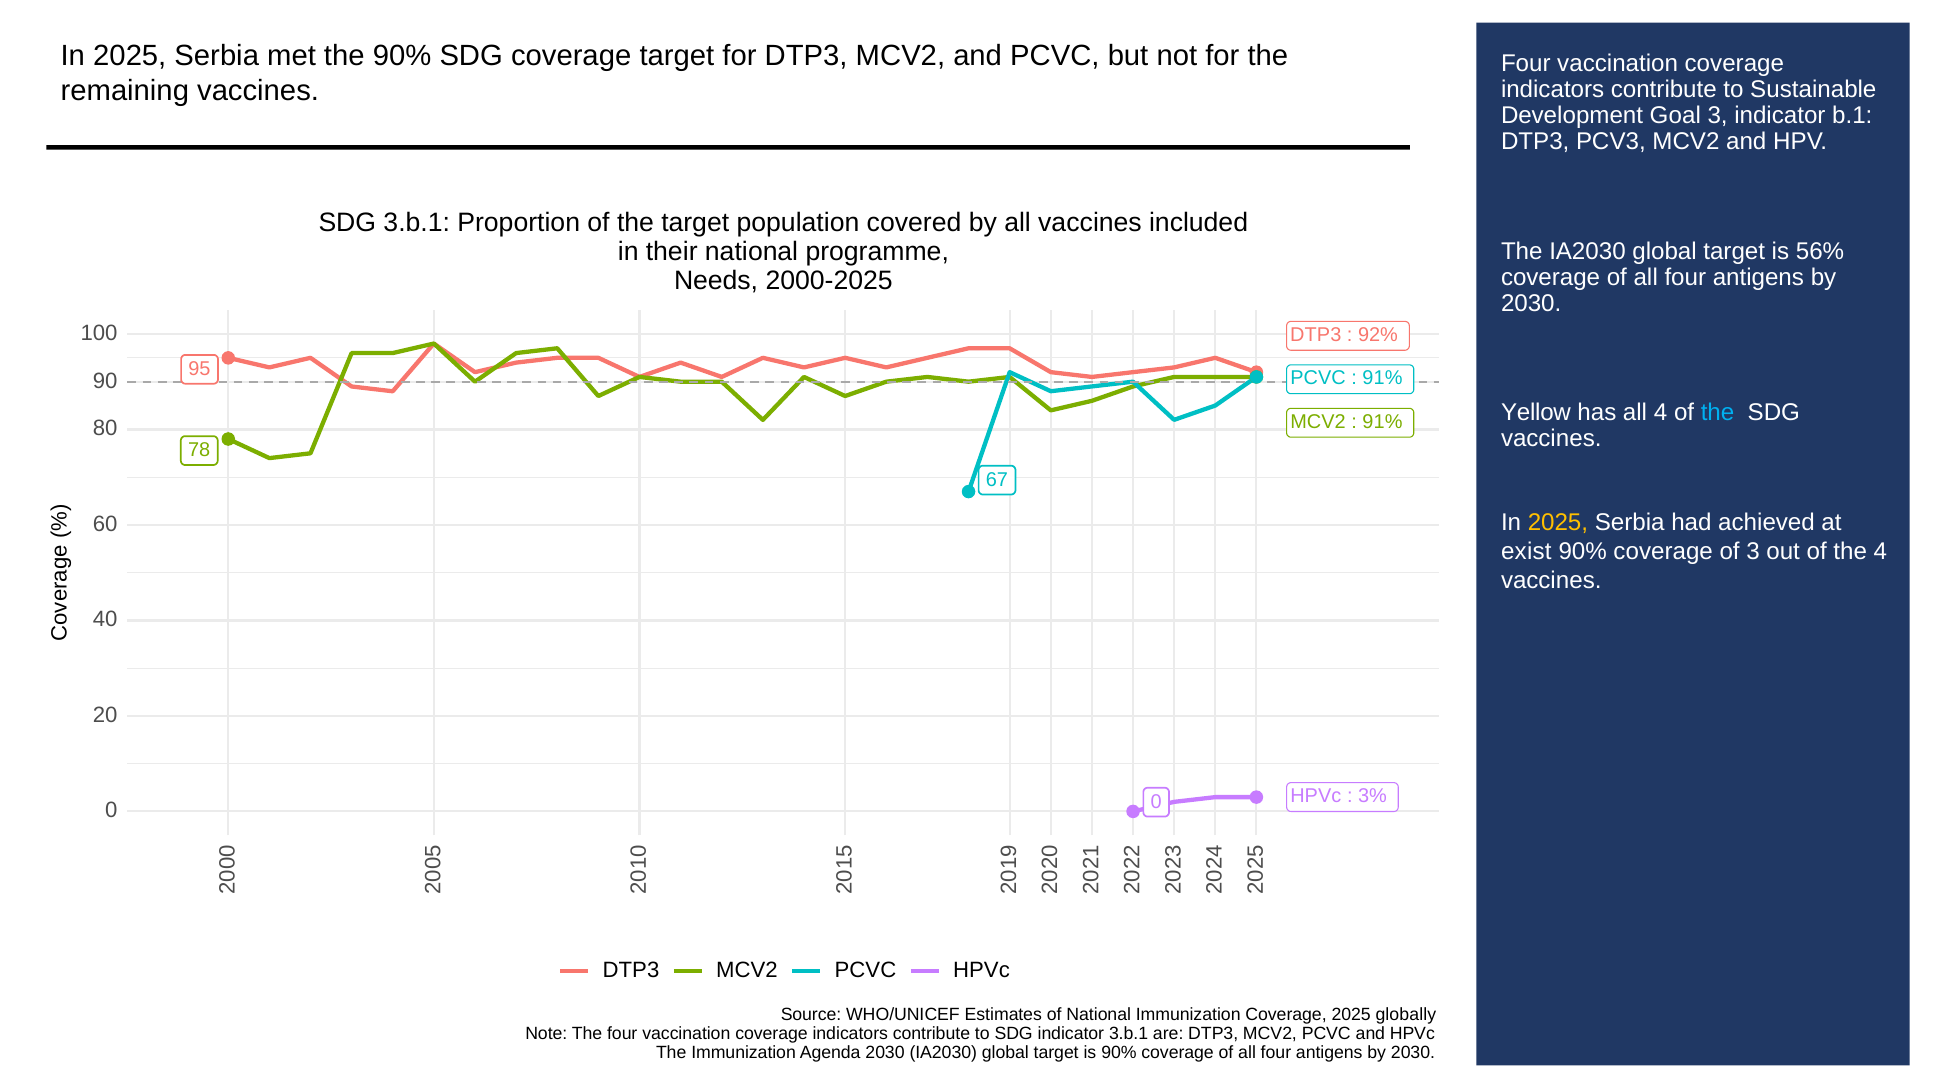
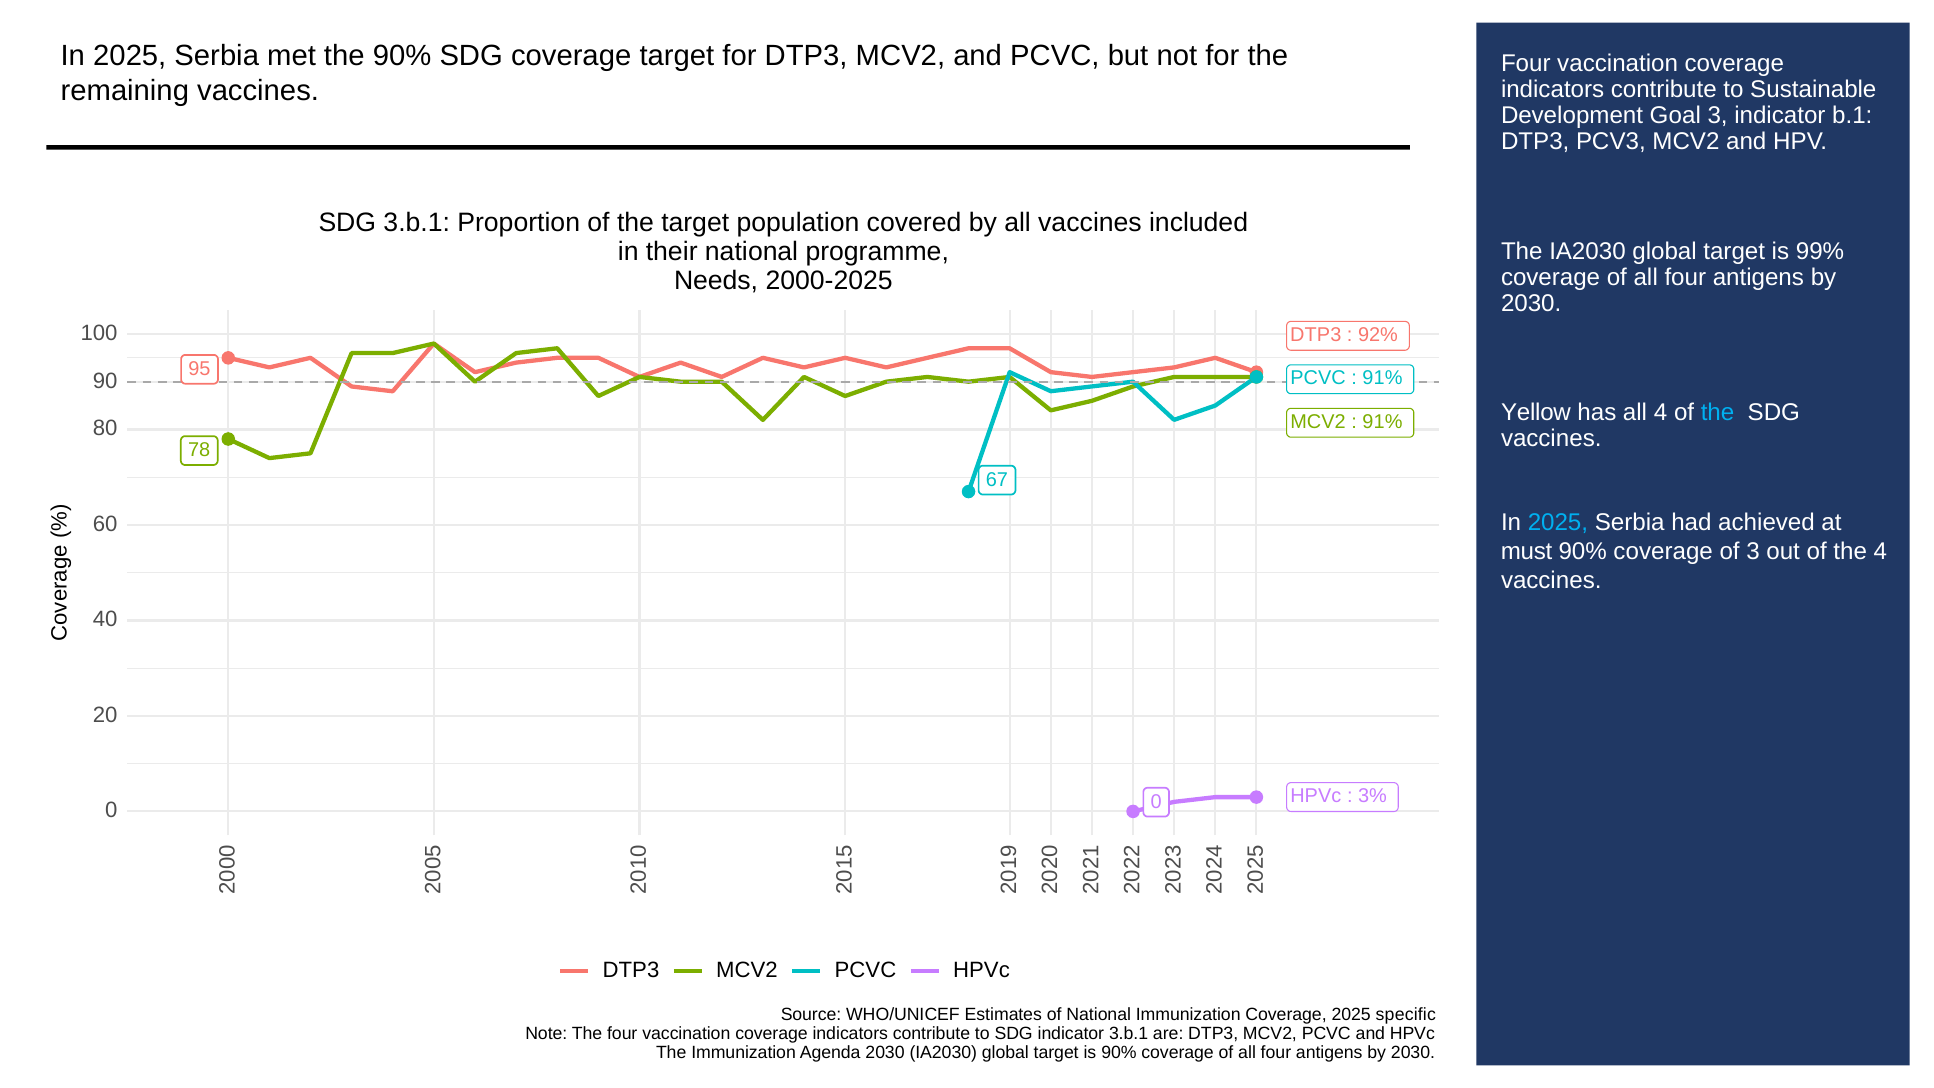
56%: 56% -> 99% (1820, 251)
2025 colour: yellow -> light blue (1558, 523)
exist: exist -> must (1527, 552)
globally: globally -> specific (1406, 1014)
